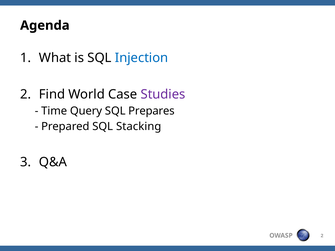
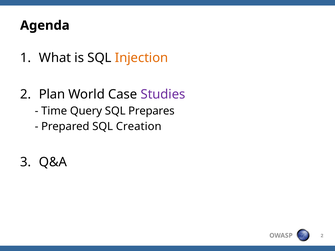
Injection colour: blue -> orange (142, 58)
Find: Find -> Plan (52, 94)
Stacking: Stacking -> Creation (139, 127)
